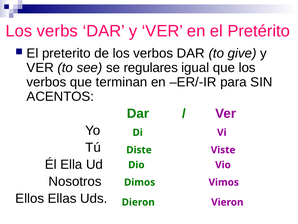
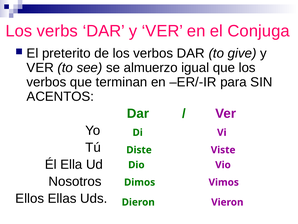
Pretérito: Pretérito -> Conjuga (259, 31)
regulares: regulares -> almuerzo (151, 68)
